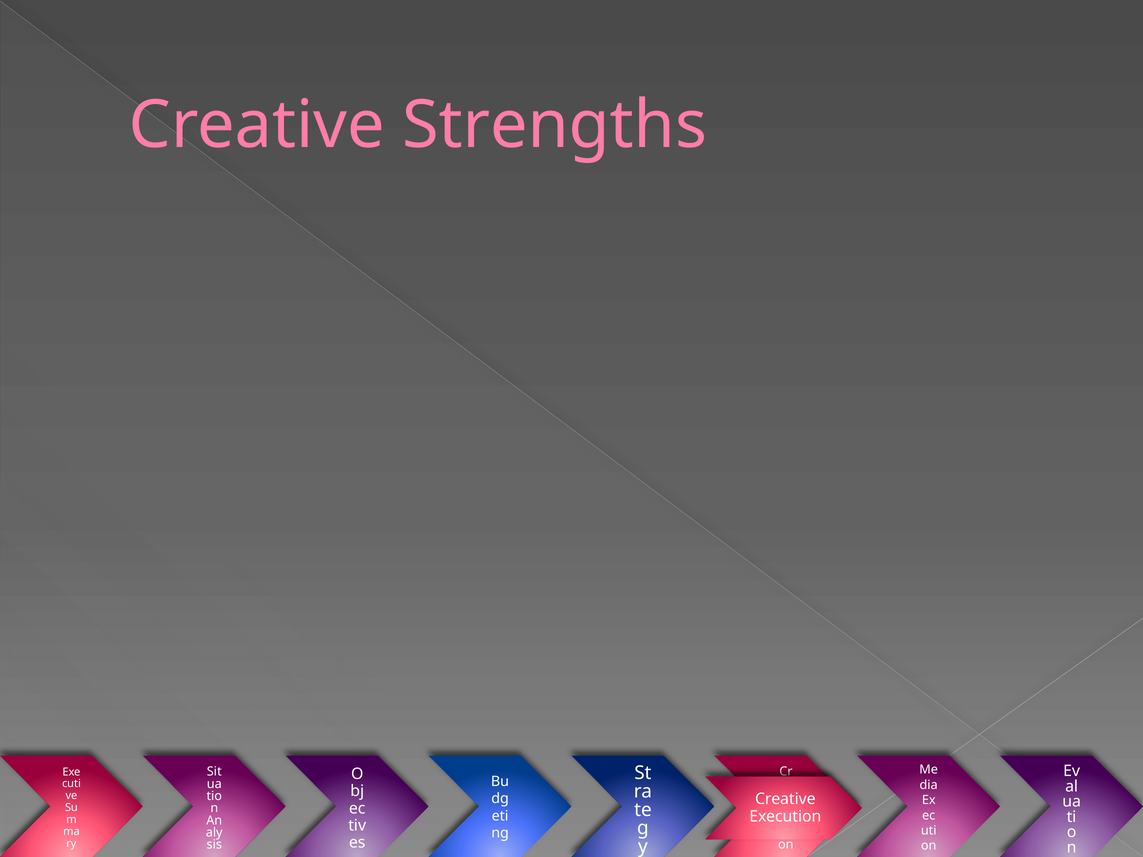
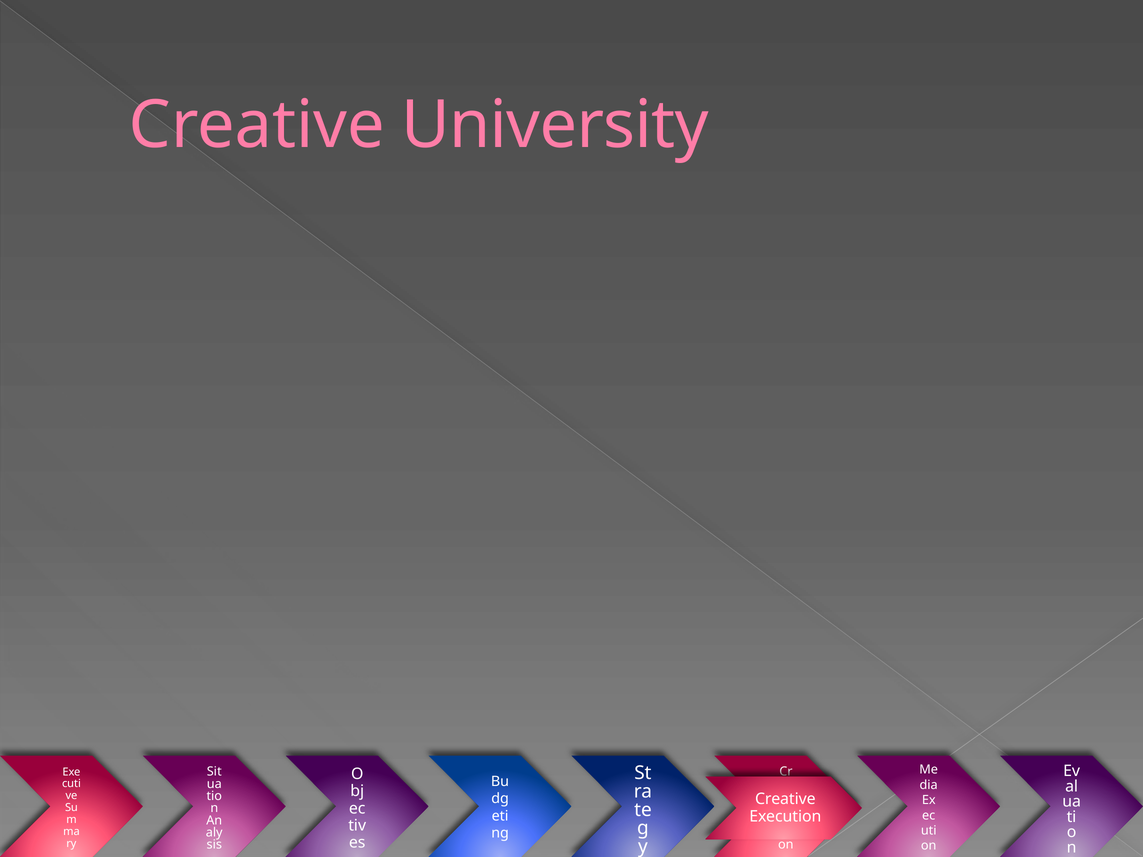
Strengths: Strengths -> University (555, 126)
